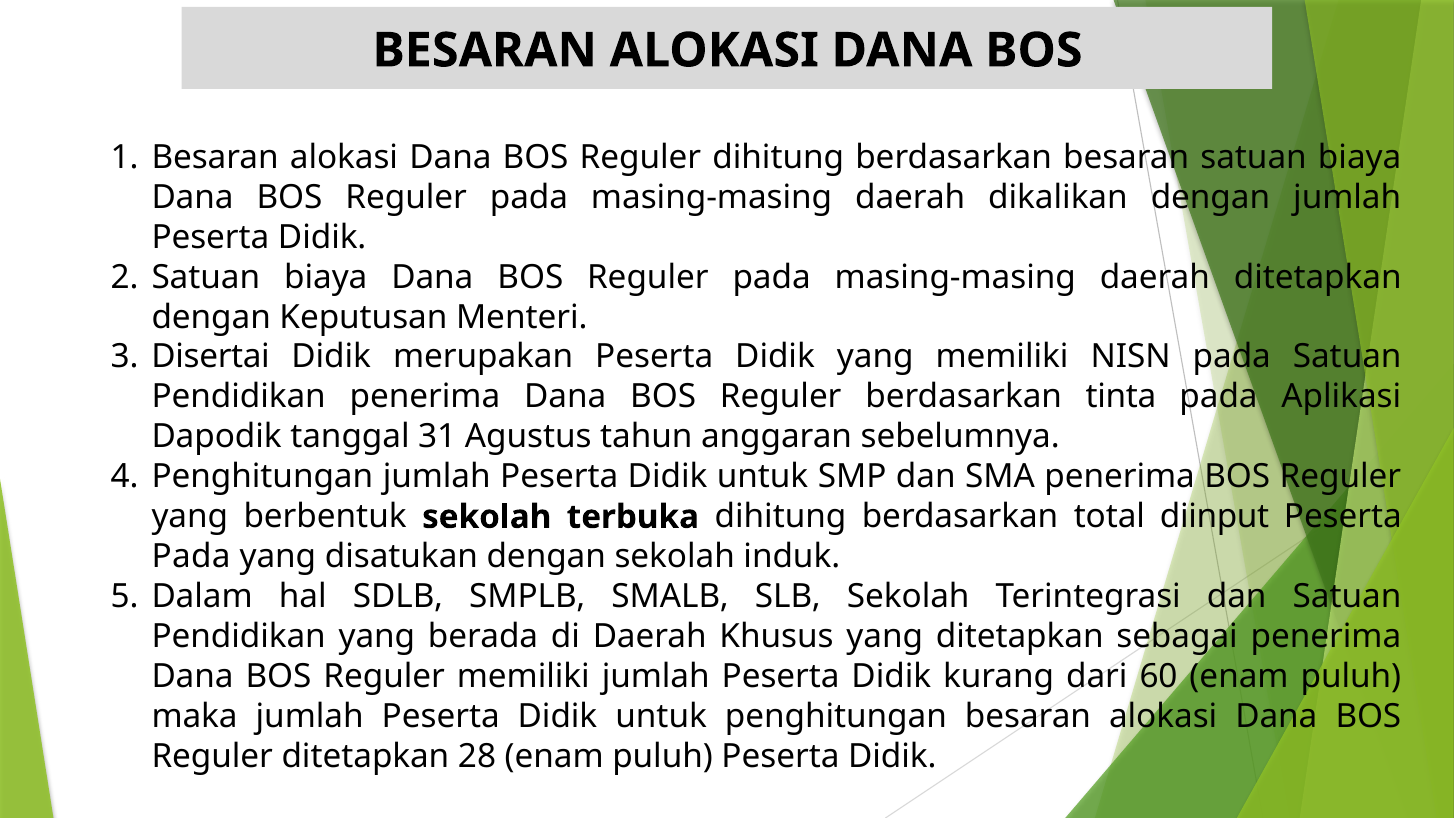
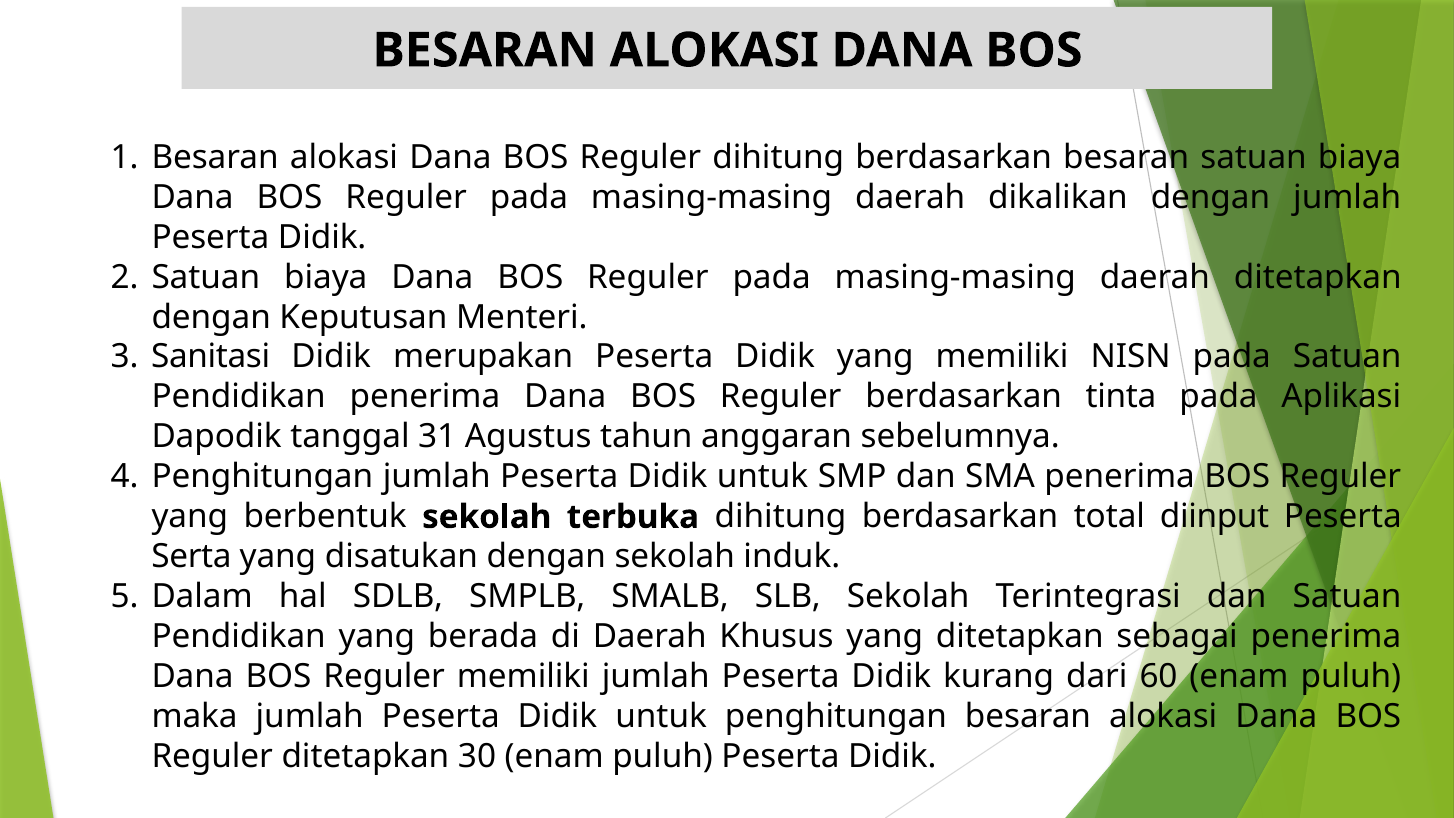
Disertai: Disertai -> Sanitasi (211, 357)
Pada: Pada -> Serta (191, 557)
28: 28 -> 30 (477, 757)
